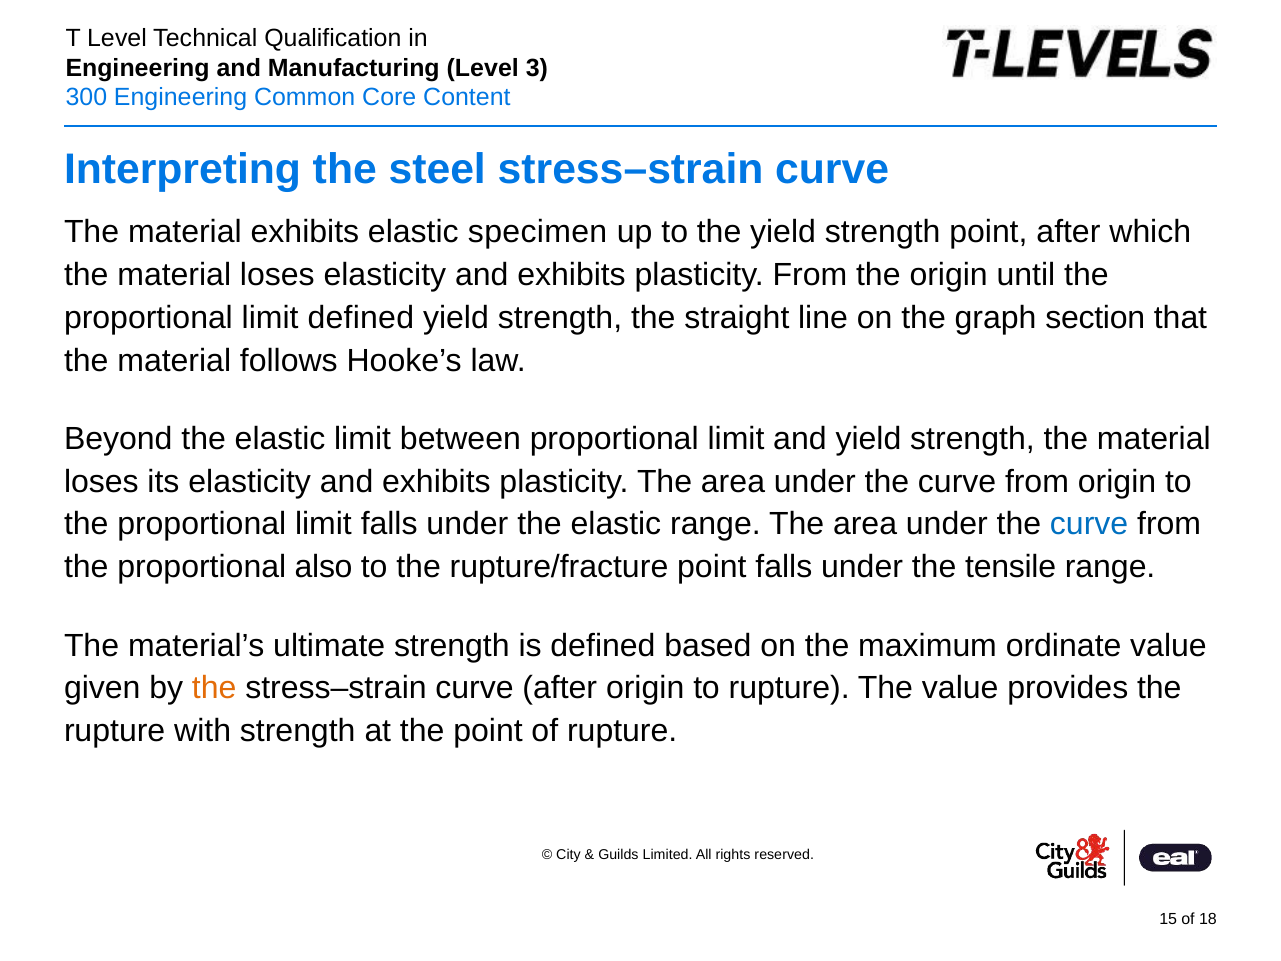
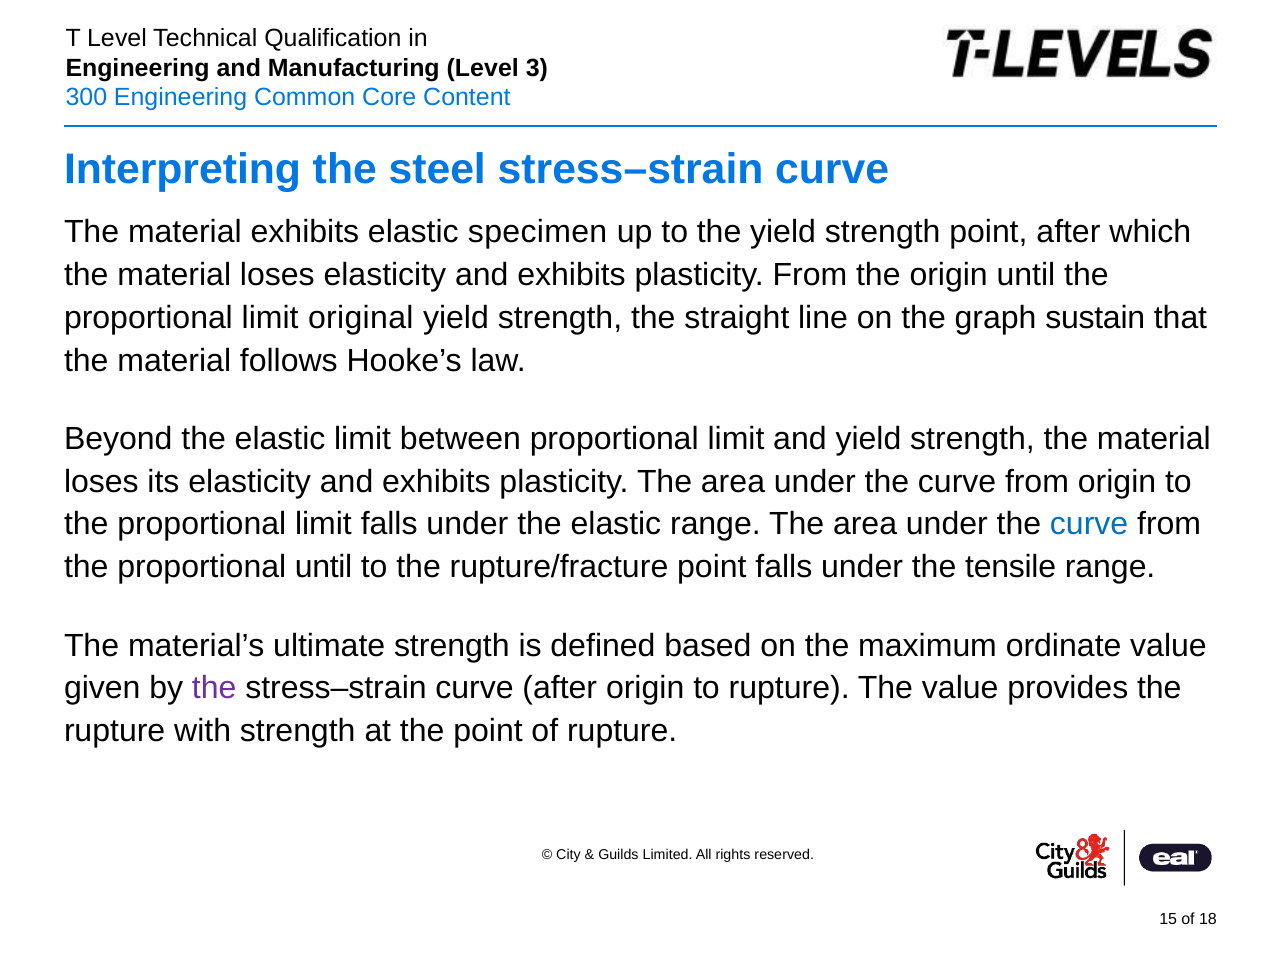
limit defined: defined -> original (361, 318)
section: section -> sustain (1095, 318)
proportional also: also -> until (324, 567)
the colour: orange -> purple (214, 688)
